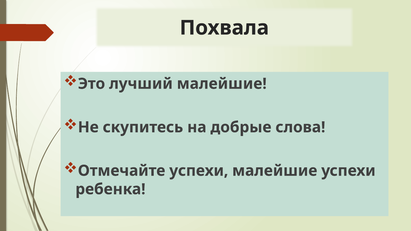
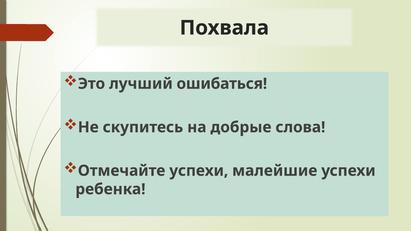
лучший малейшие: малейшие -> ошибаться (222, 84)
